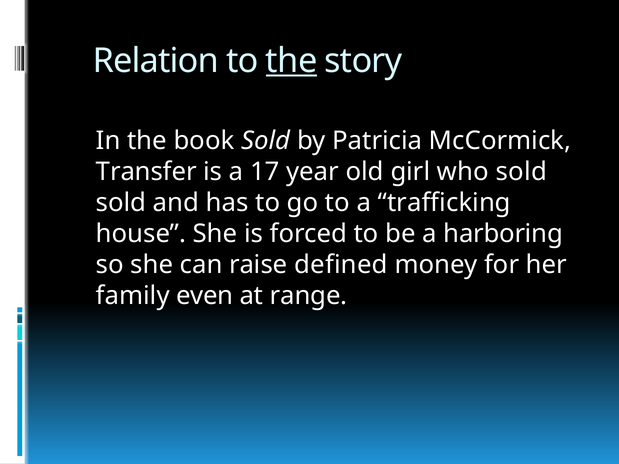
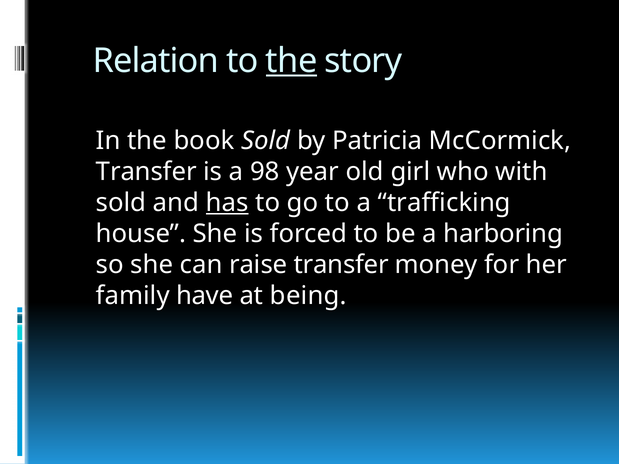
17: 17 -> 98 (265, 172)
who sold: sold -> with (521, 172)
has underline: none -> present (227, 203)
raise defined: defined -> transfer (341, 265)
even: even -> have (205, 296)
range: range -> being (308, 296)
